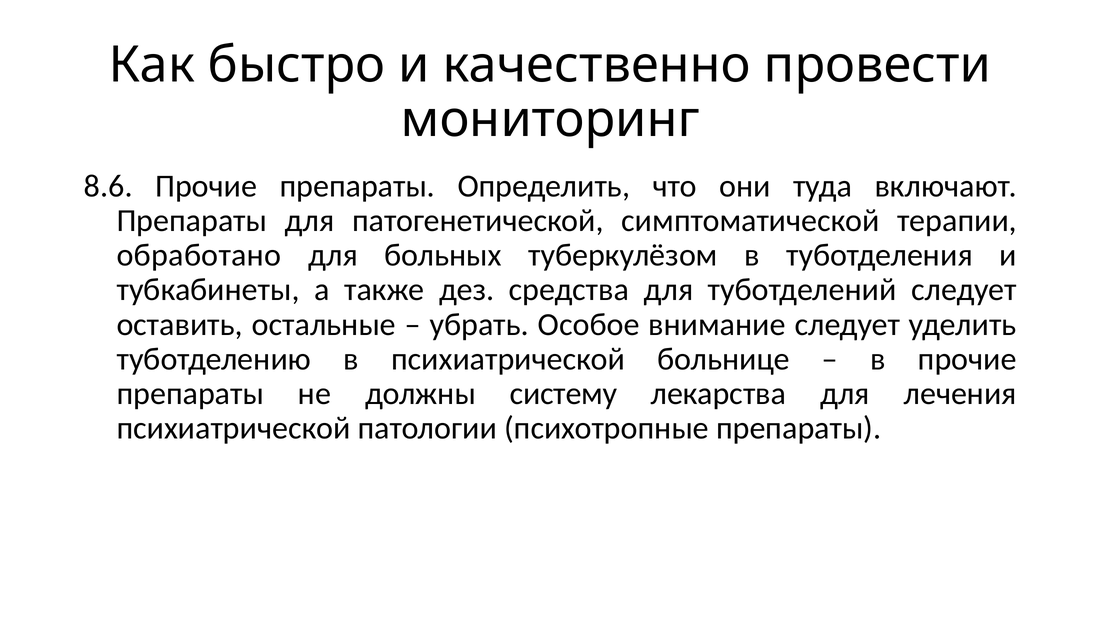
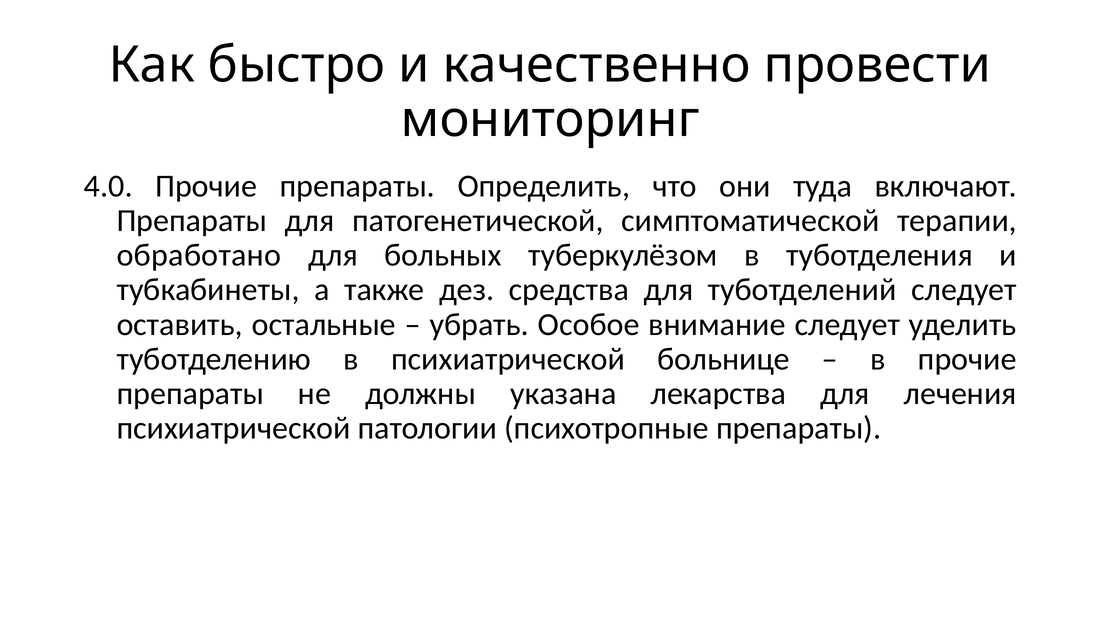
8.6: 8.6 -> 4.0 (108, 186)
систему: систему -> указана (563, 394)
